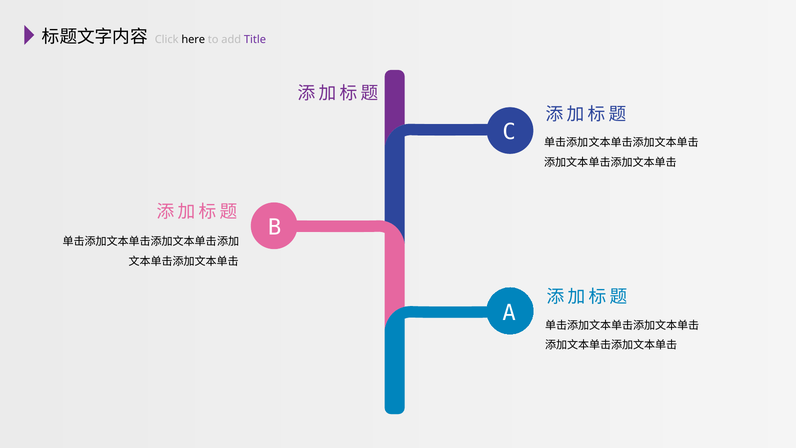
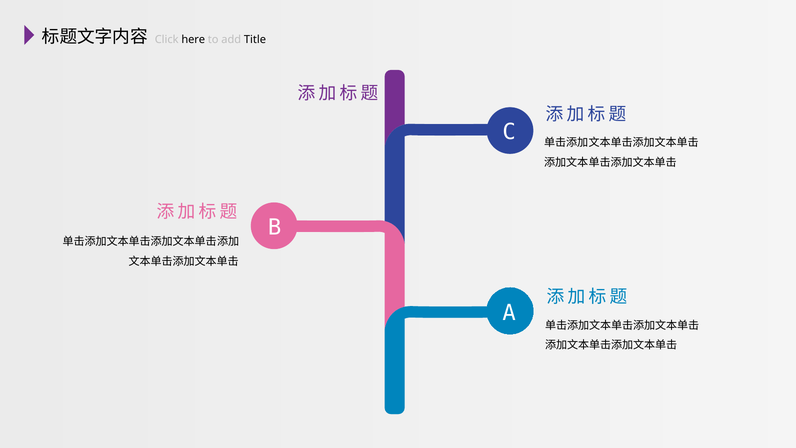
Title colour: purple -> black (255, 40)
